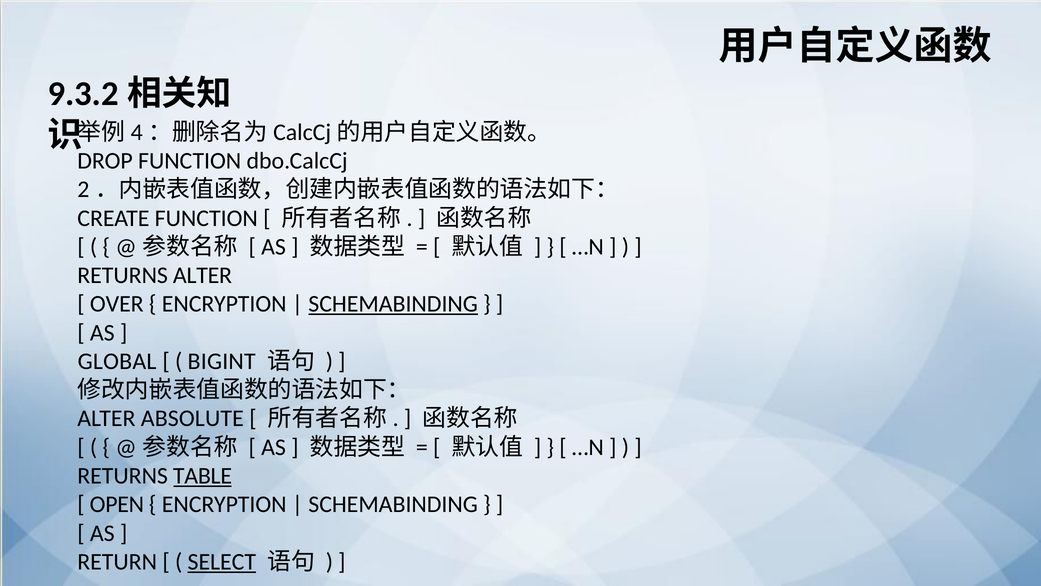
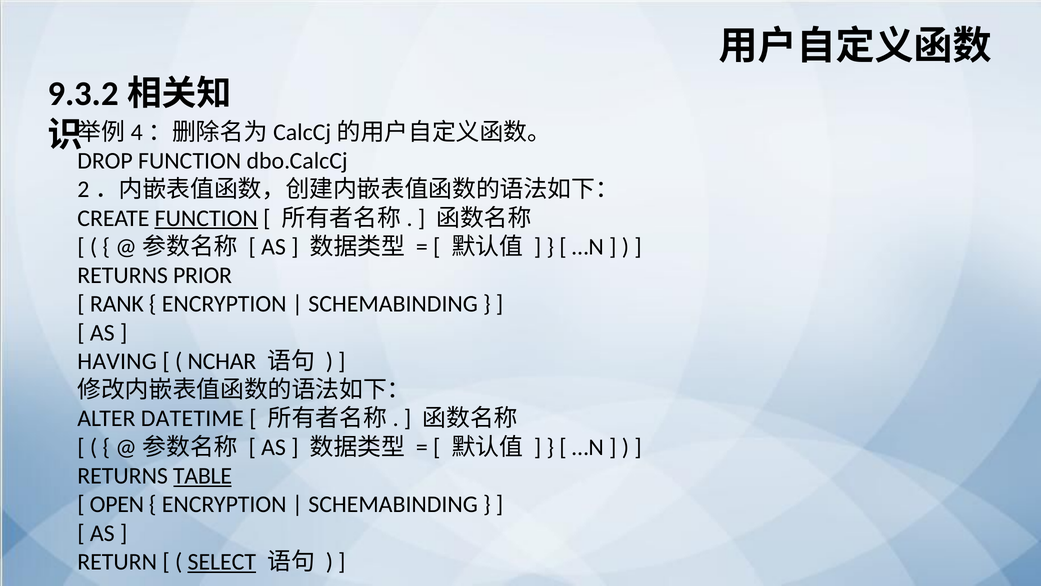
FUNCTION underline: none -> present (206, 218)
RETURNS ALTER: ALTER -> PRIOR (202, 275)
OVER: OVER -> RANK (117, 304)
SCHEMABINDING underline: present -> none (393, 304)
GLOBAL: GLOBAL -> HAVING (117, 361)
BIGINT: BIGINT -> NCHAR (222, 361)
ABSOLUTE: ABSOLUTE -> DATETIME (192, 418)
